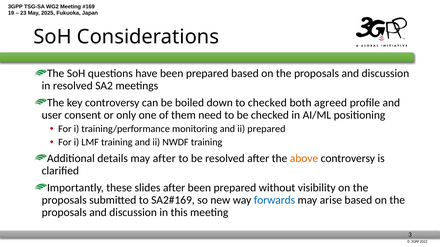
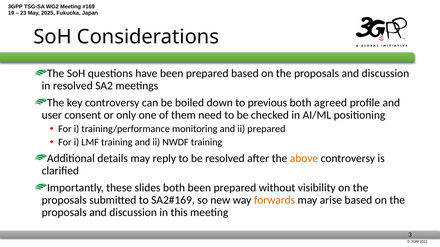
to checked: checked -> previous (267, 103)
may after: after -> reply (164, 159)
slides after: after -> both (174, 188)
forwards colour: blue -> orange (275, 200)
